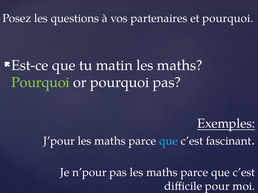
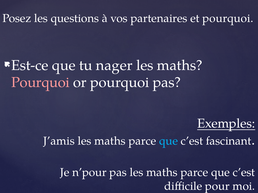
matin: matin -> nager (114, 65)
Pourquoi colour: light green -> pink (40, 83)
J’pour: J’pour -> J’amis (59, 141)
